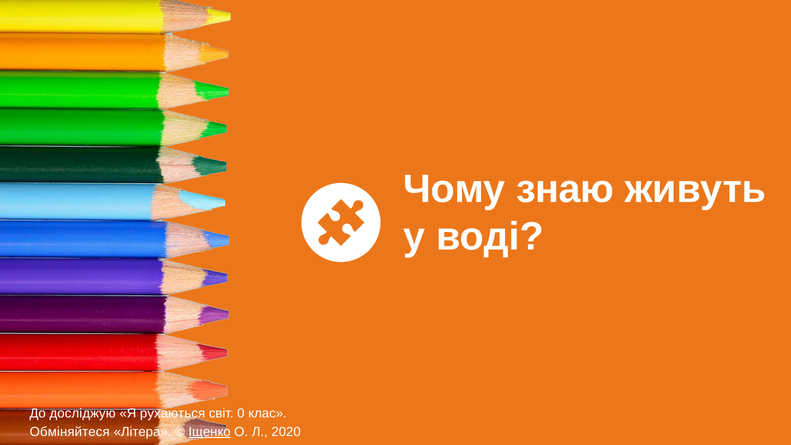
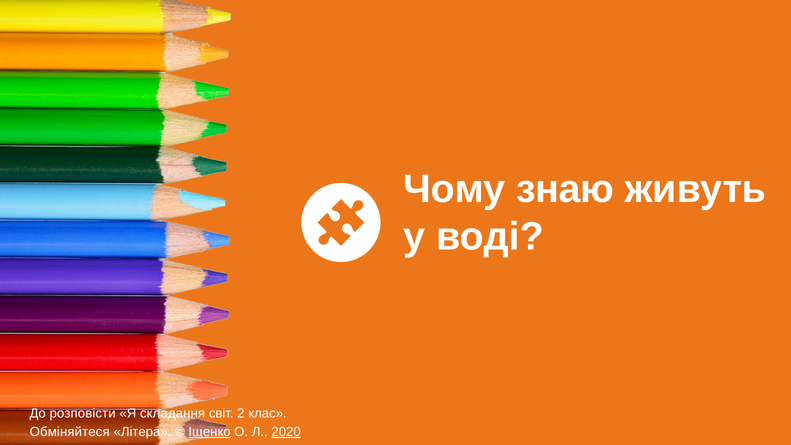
досліджую: досліджую -> розповісти (83, 413)
рухаються: рухаються -> складання (173, 413)
0: 0 -> 2 (241, 413)
2020 underline: none -> present (286, 432)
